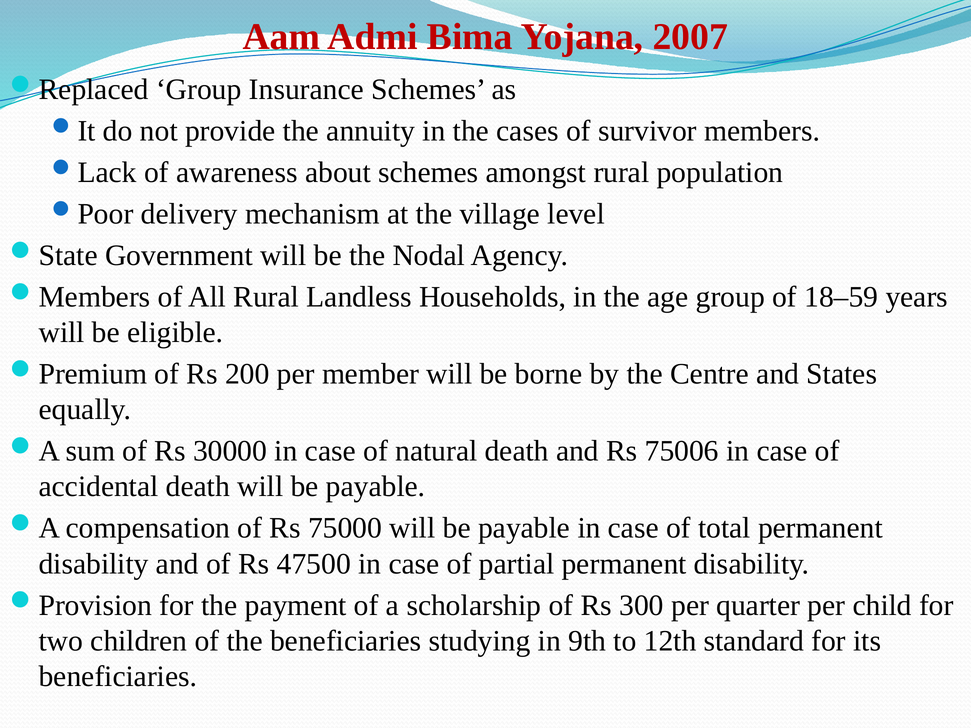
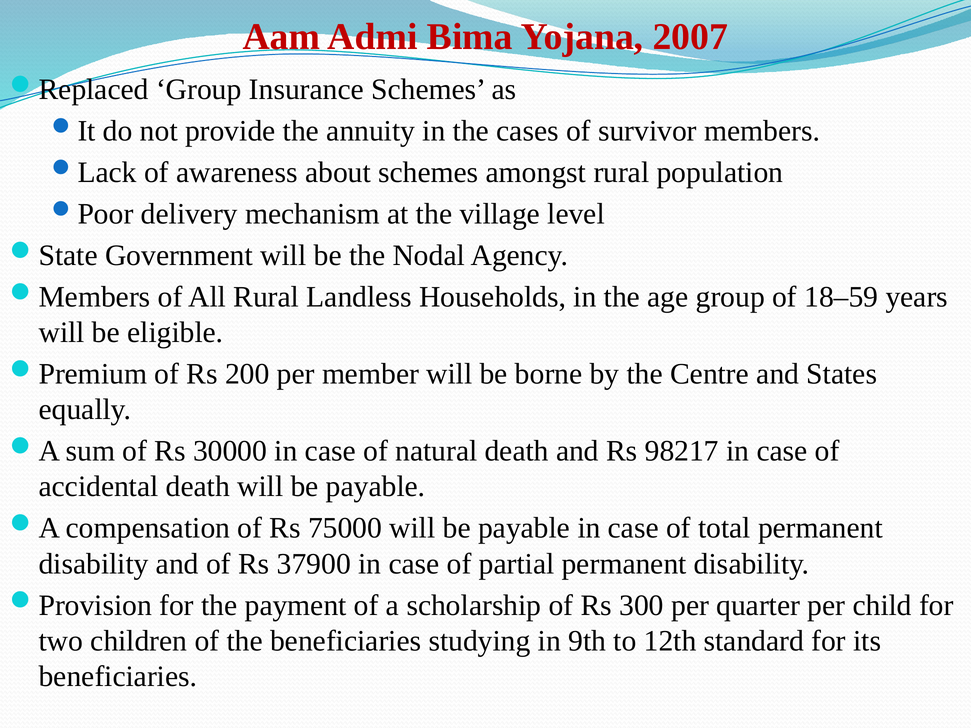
75006: 75006 -> 98217 (682, 451)
47500: 47500 -> 37900 (314, 564)
